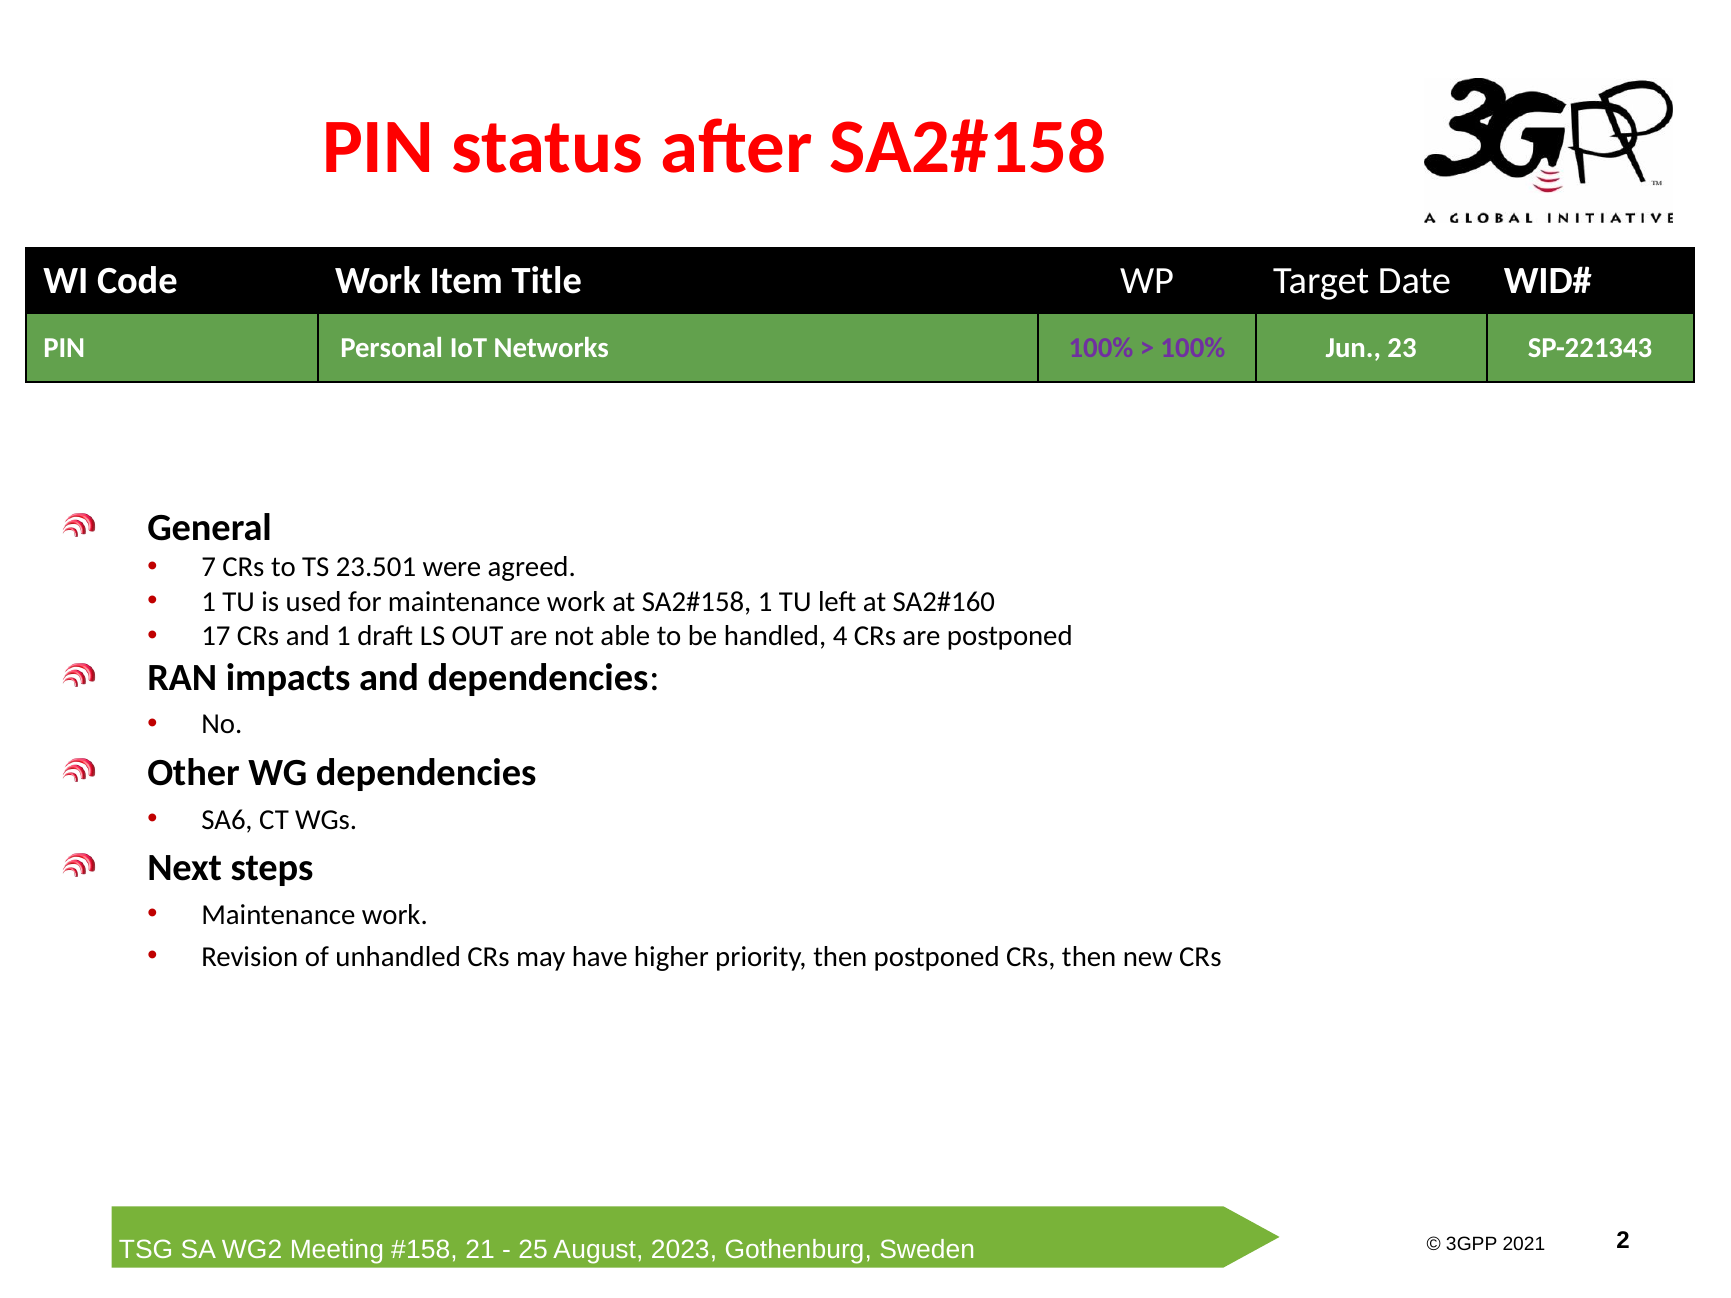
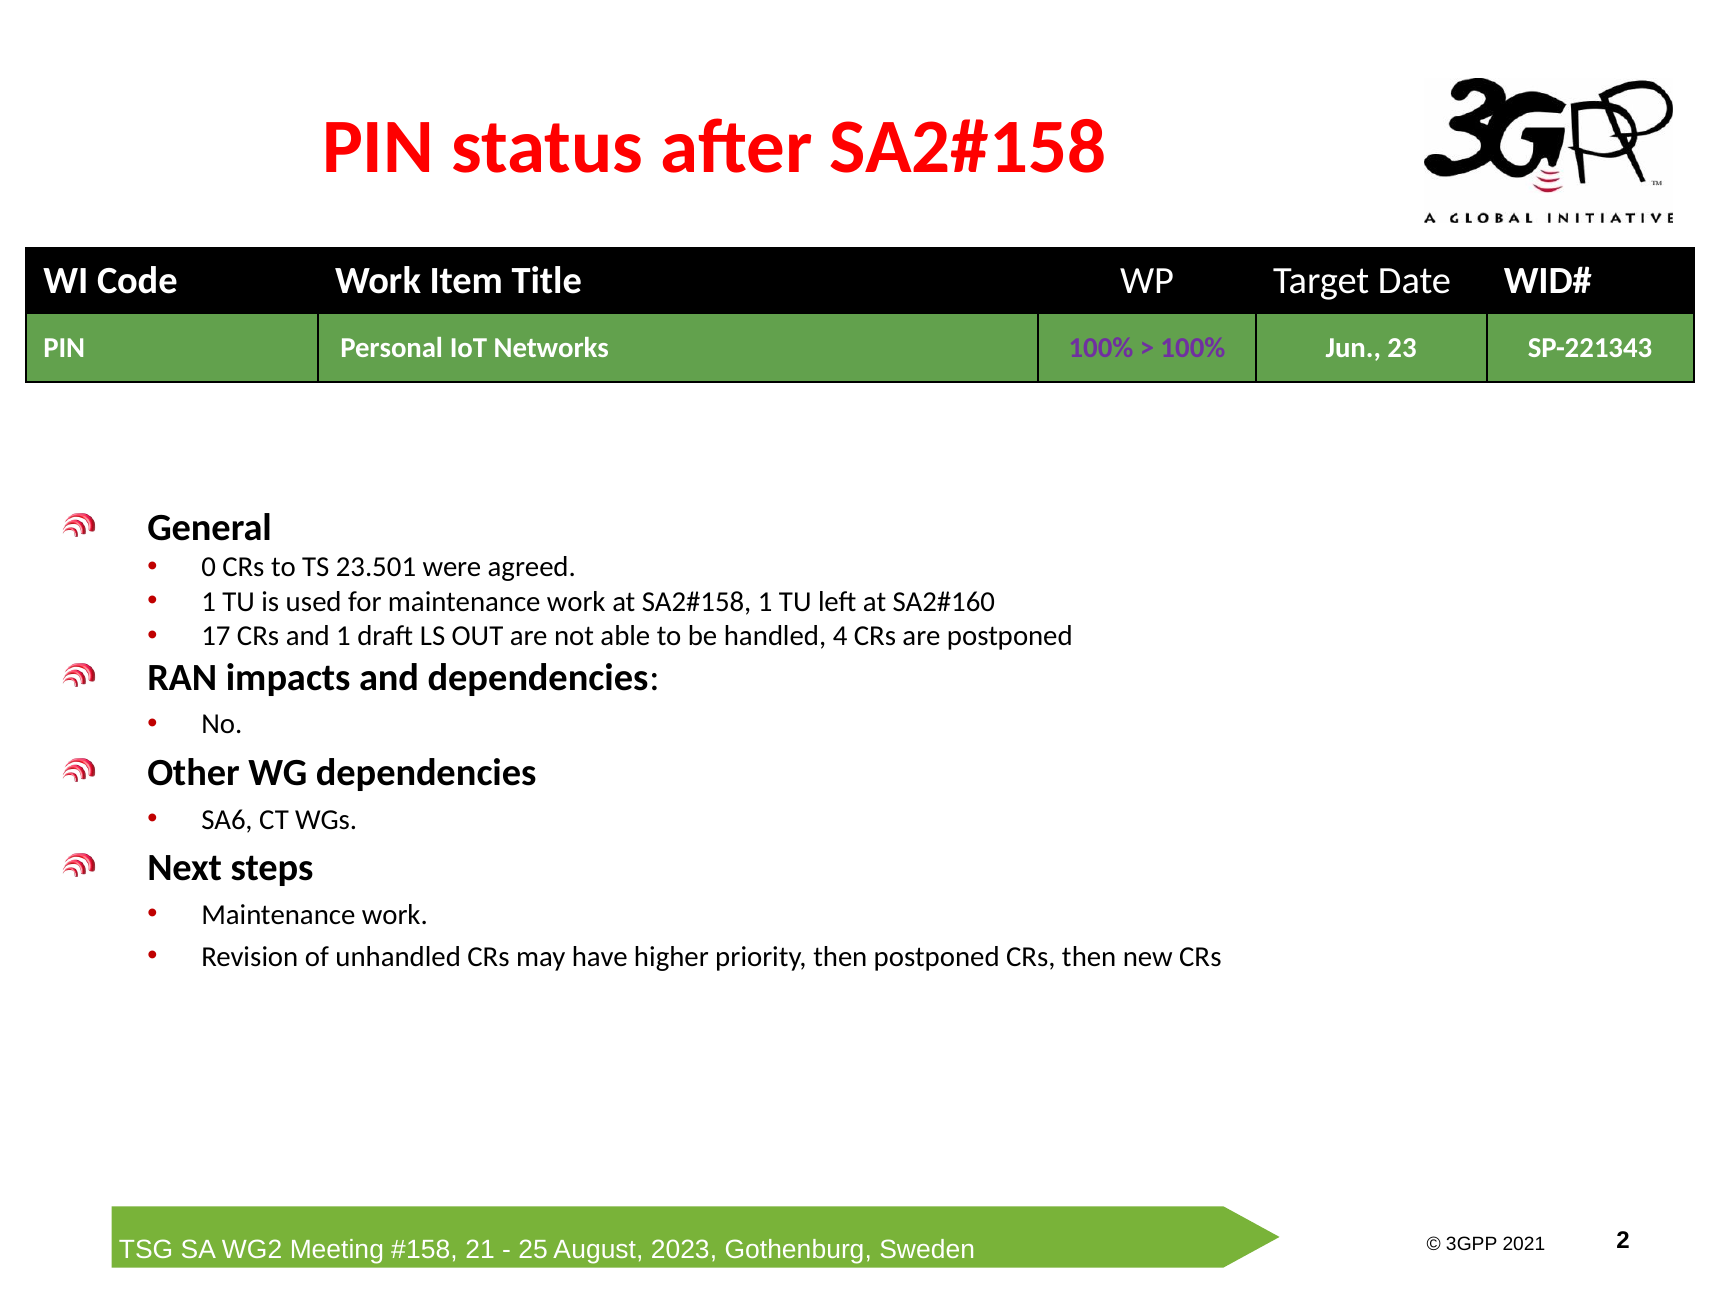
7: 7 -> 0 (209, 567)
